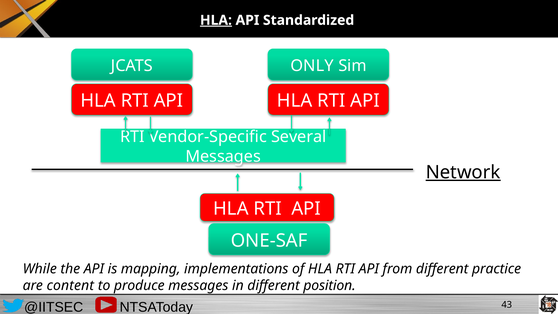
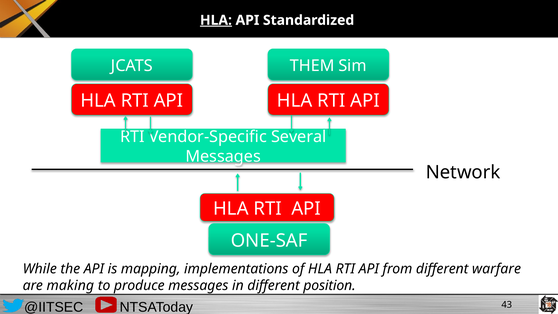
ONLY: ONLY -> THEM (312, 66)
Network underline: present -> none (463, 172)
practice: practice -> warfare (497, 269)
content: content -> making (70, 285)
